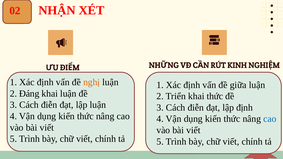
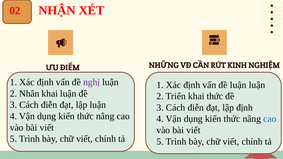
nghị colour: orange -> purple (92, 82)
đề giữa: giữa -> luận (238, 85)
Đáng: Đáng -> Nhân (29, 94)
